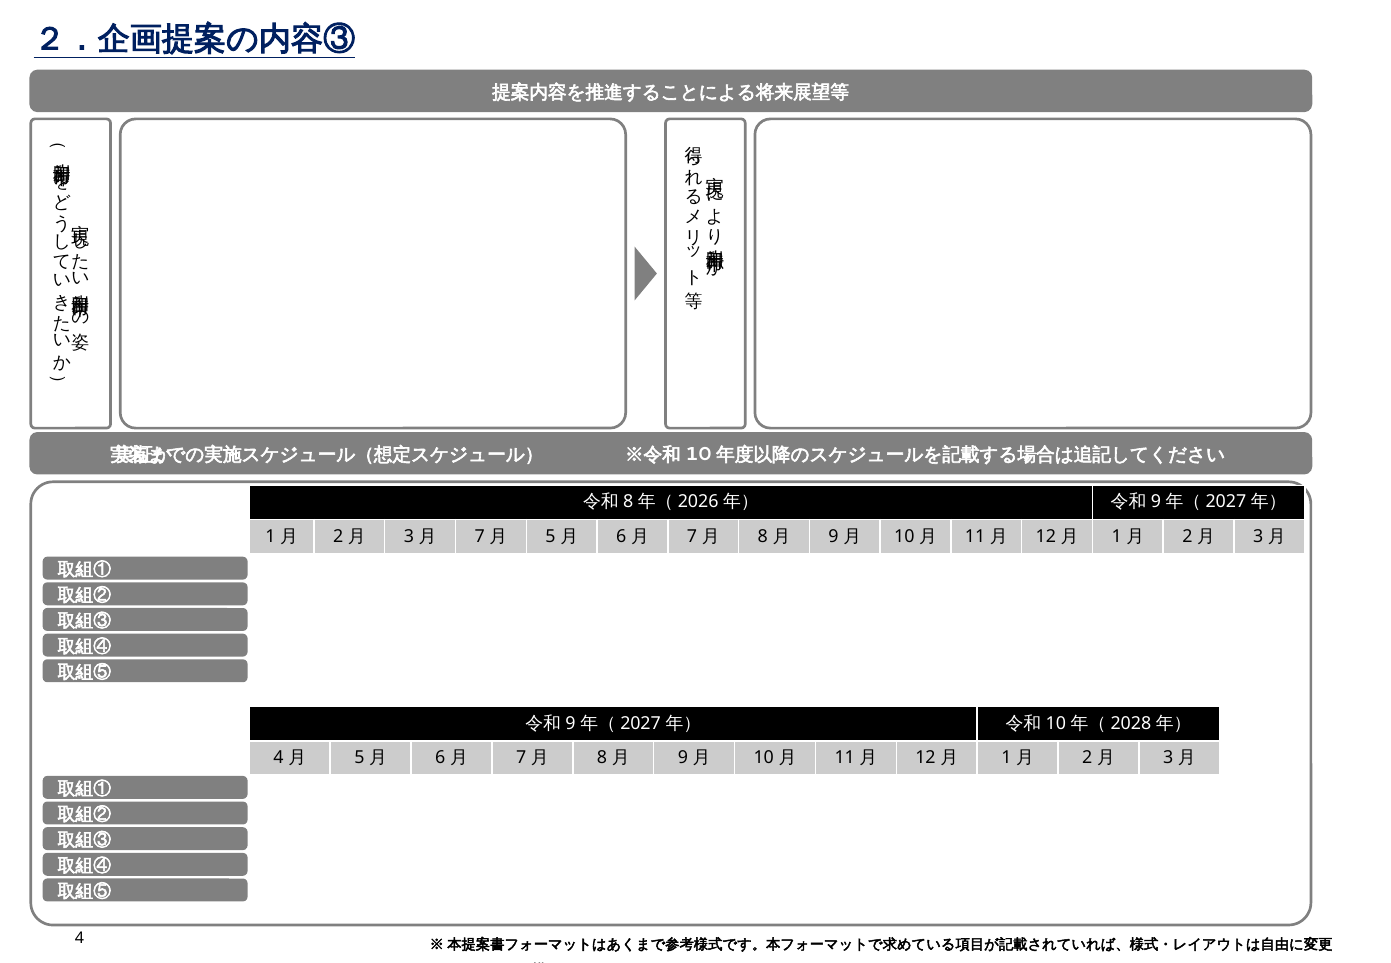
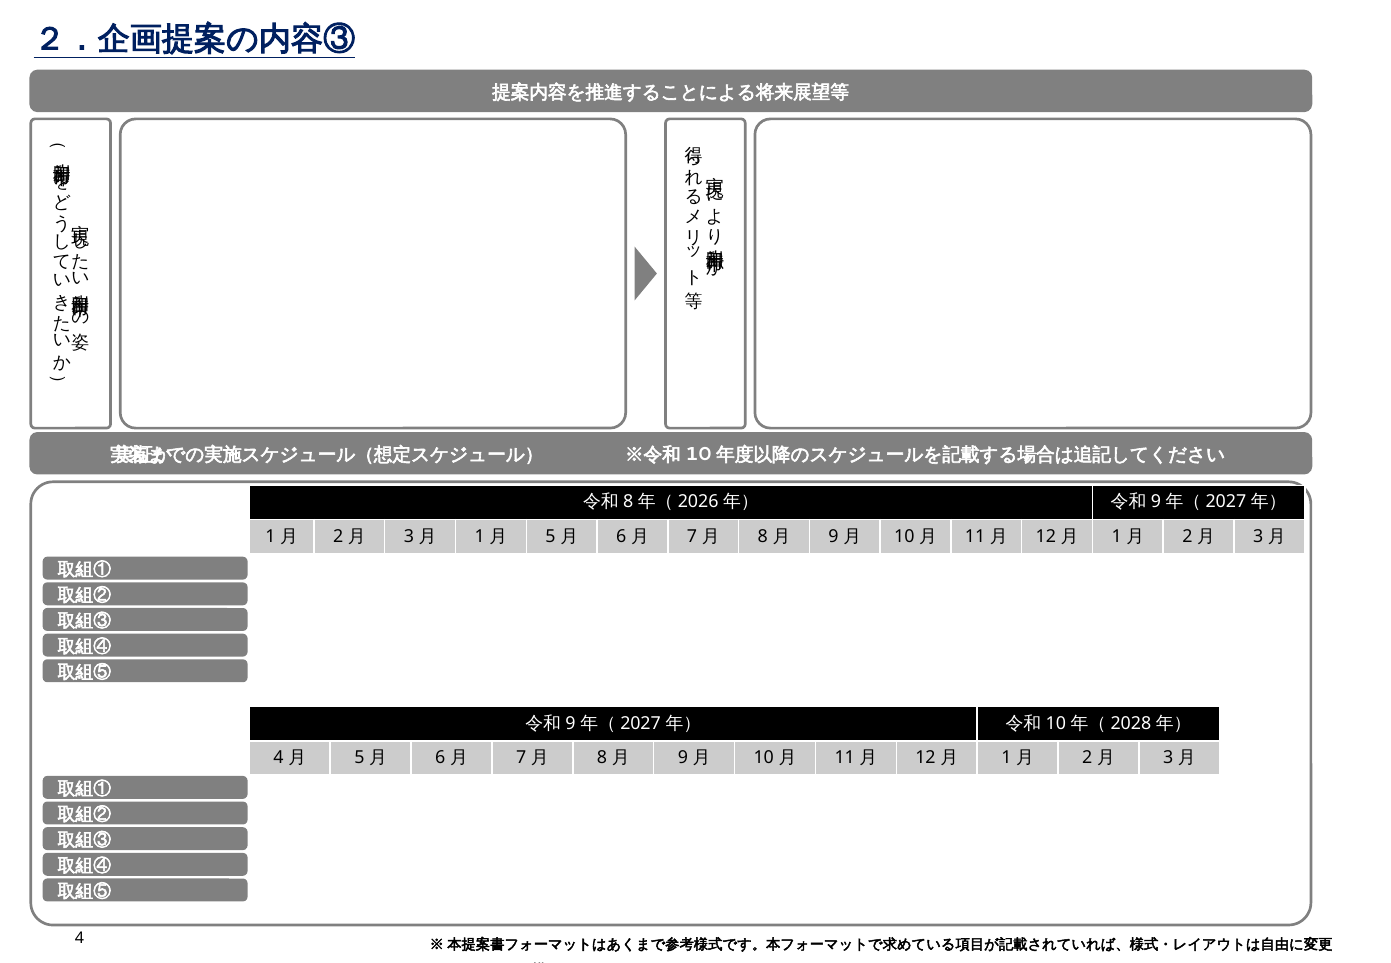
7: 7 -> 1 (480, 536)
